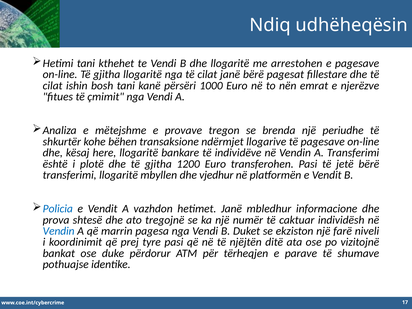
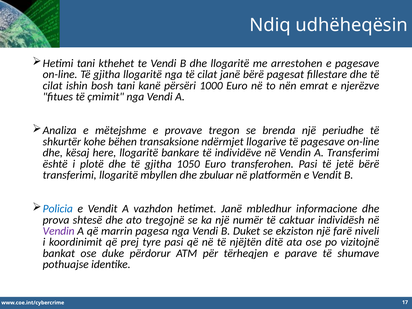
1200: 1200 -> 1050 (188, 164)
vjedhur: vjedhur -> zbuluar (216, 175)
Vendin colour: blue -> purple (59, 231)
